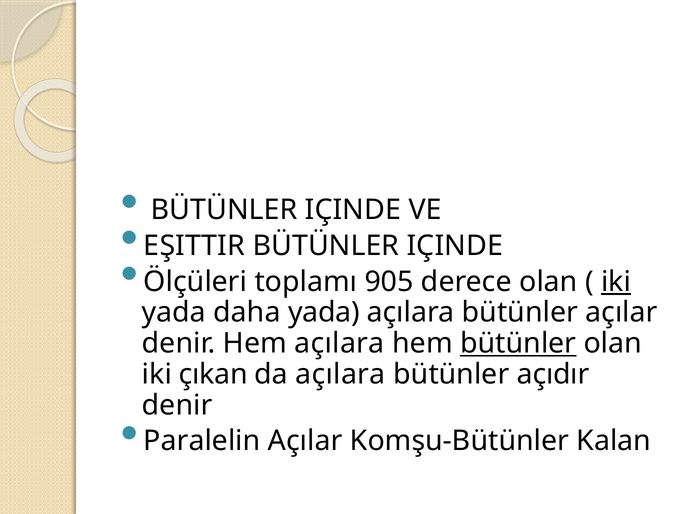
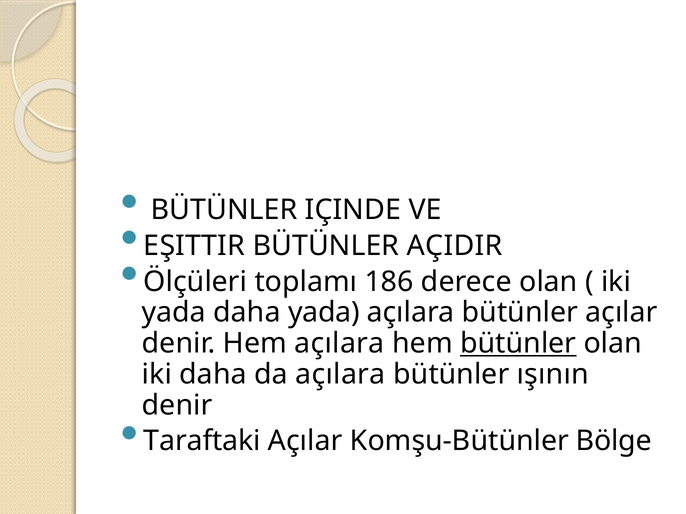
IÇINDE: IÇINDE -> AÇIDIR (455, 246)
905: 905 -> 186 (389, 282)
iki underline: present -> none (616, 282)
iki çıkan: çıkan -> daha (213, 375)
açıdır: açıdır -> ışının (553, 375)
Paralelin: Paralelin -> Taraftaki (202, 441)
Kalan: Kalan -> Bölge (614, 441)
